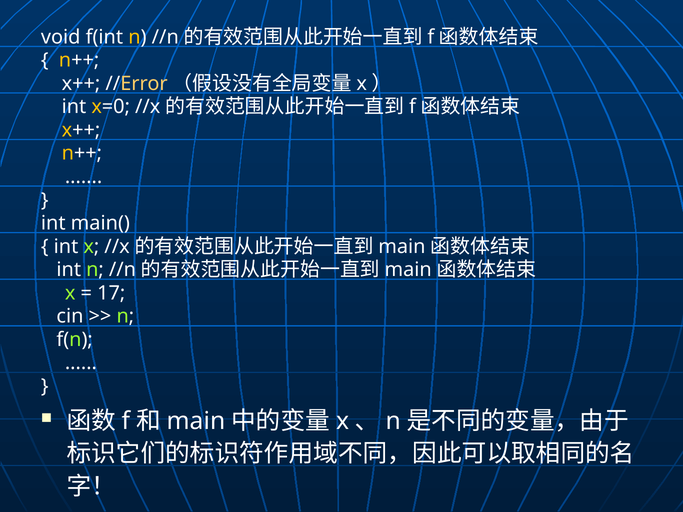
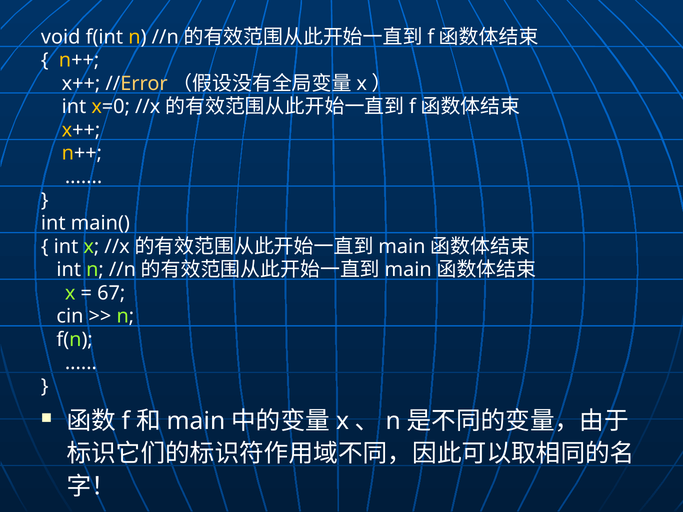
17: 17 -> 67 (111, 293)
